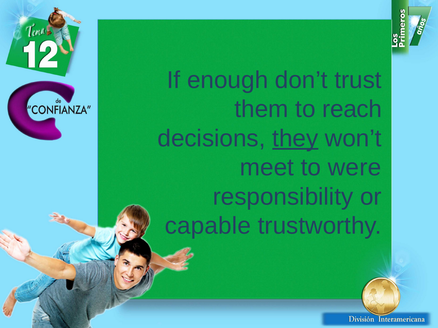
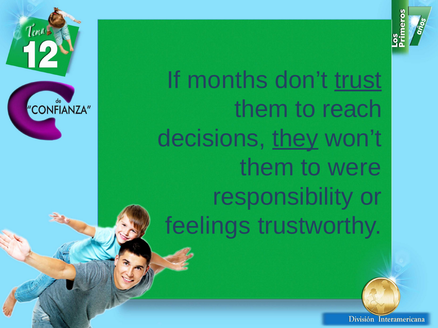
enough: enough -> months (228, 80)
trust underline: none -> present (358, 80)
meet: meet -> them (267, 168)
capable: capable -> feelings (208, 226)
